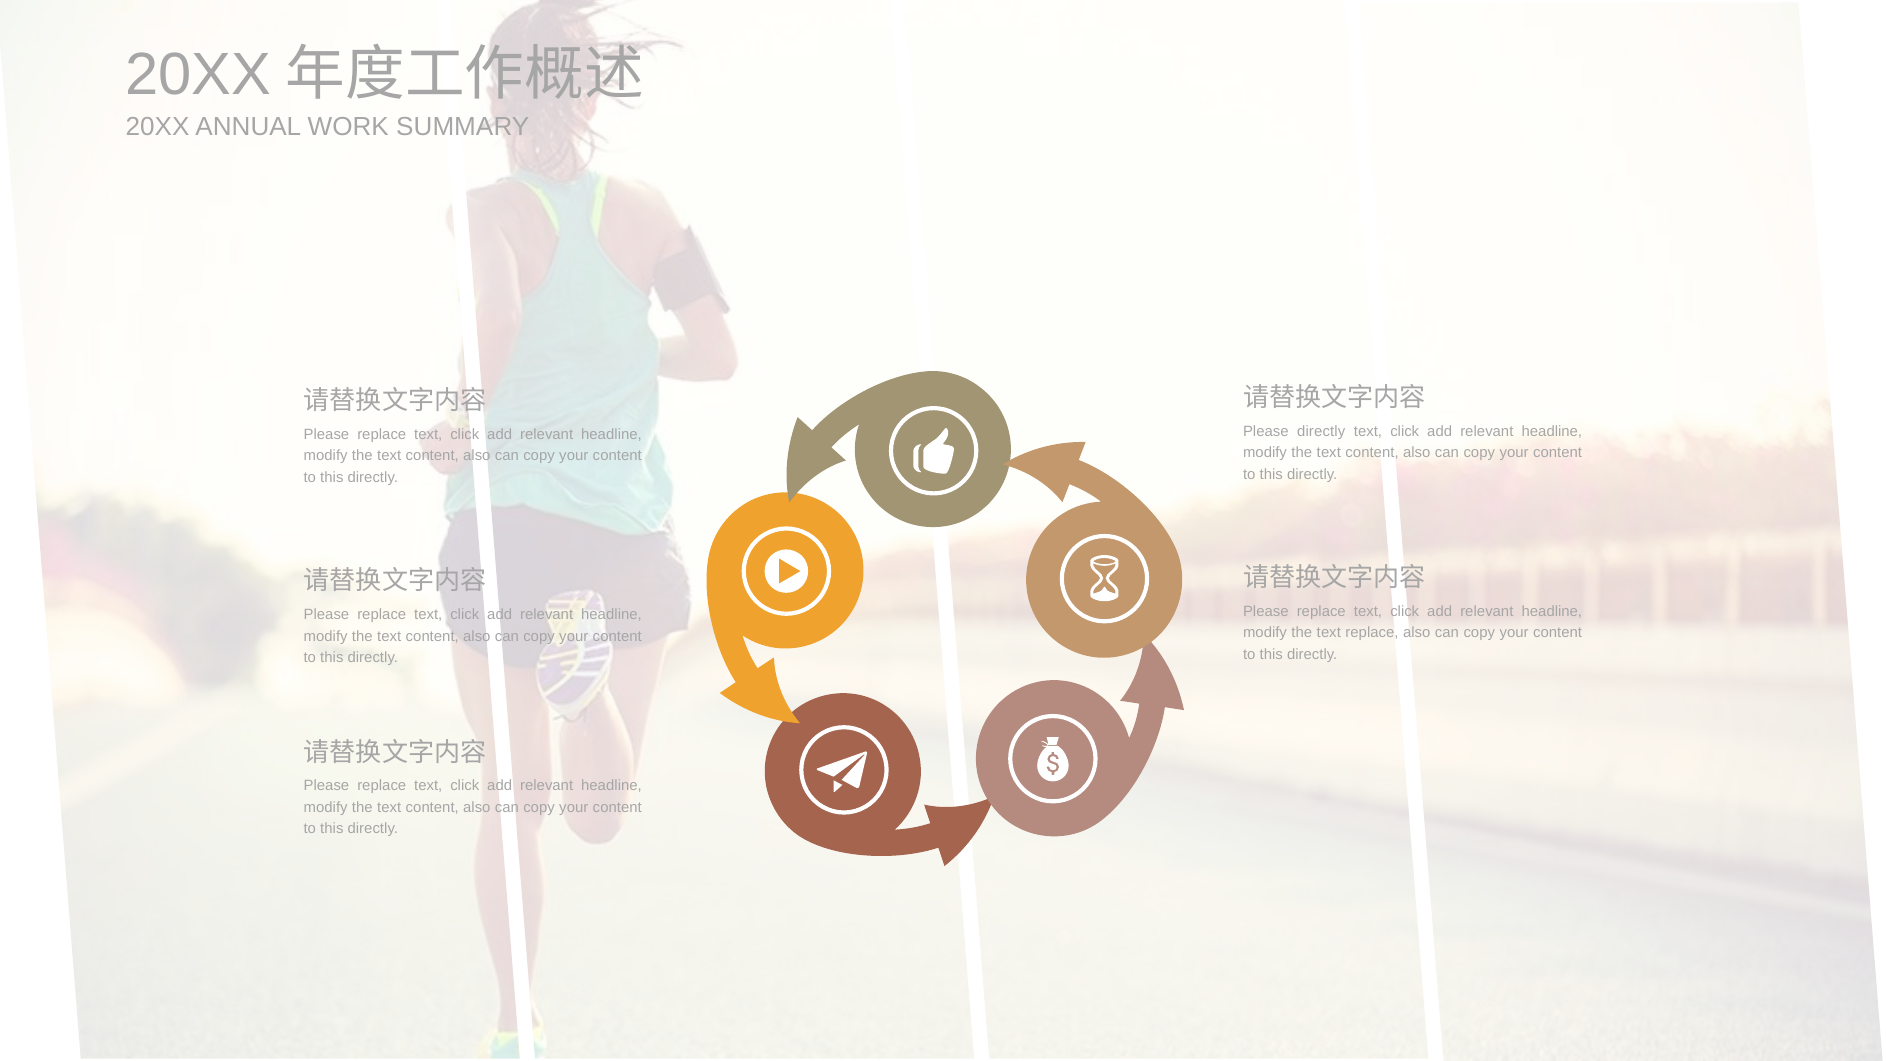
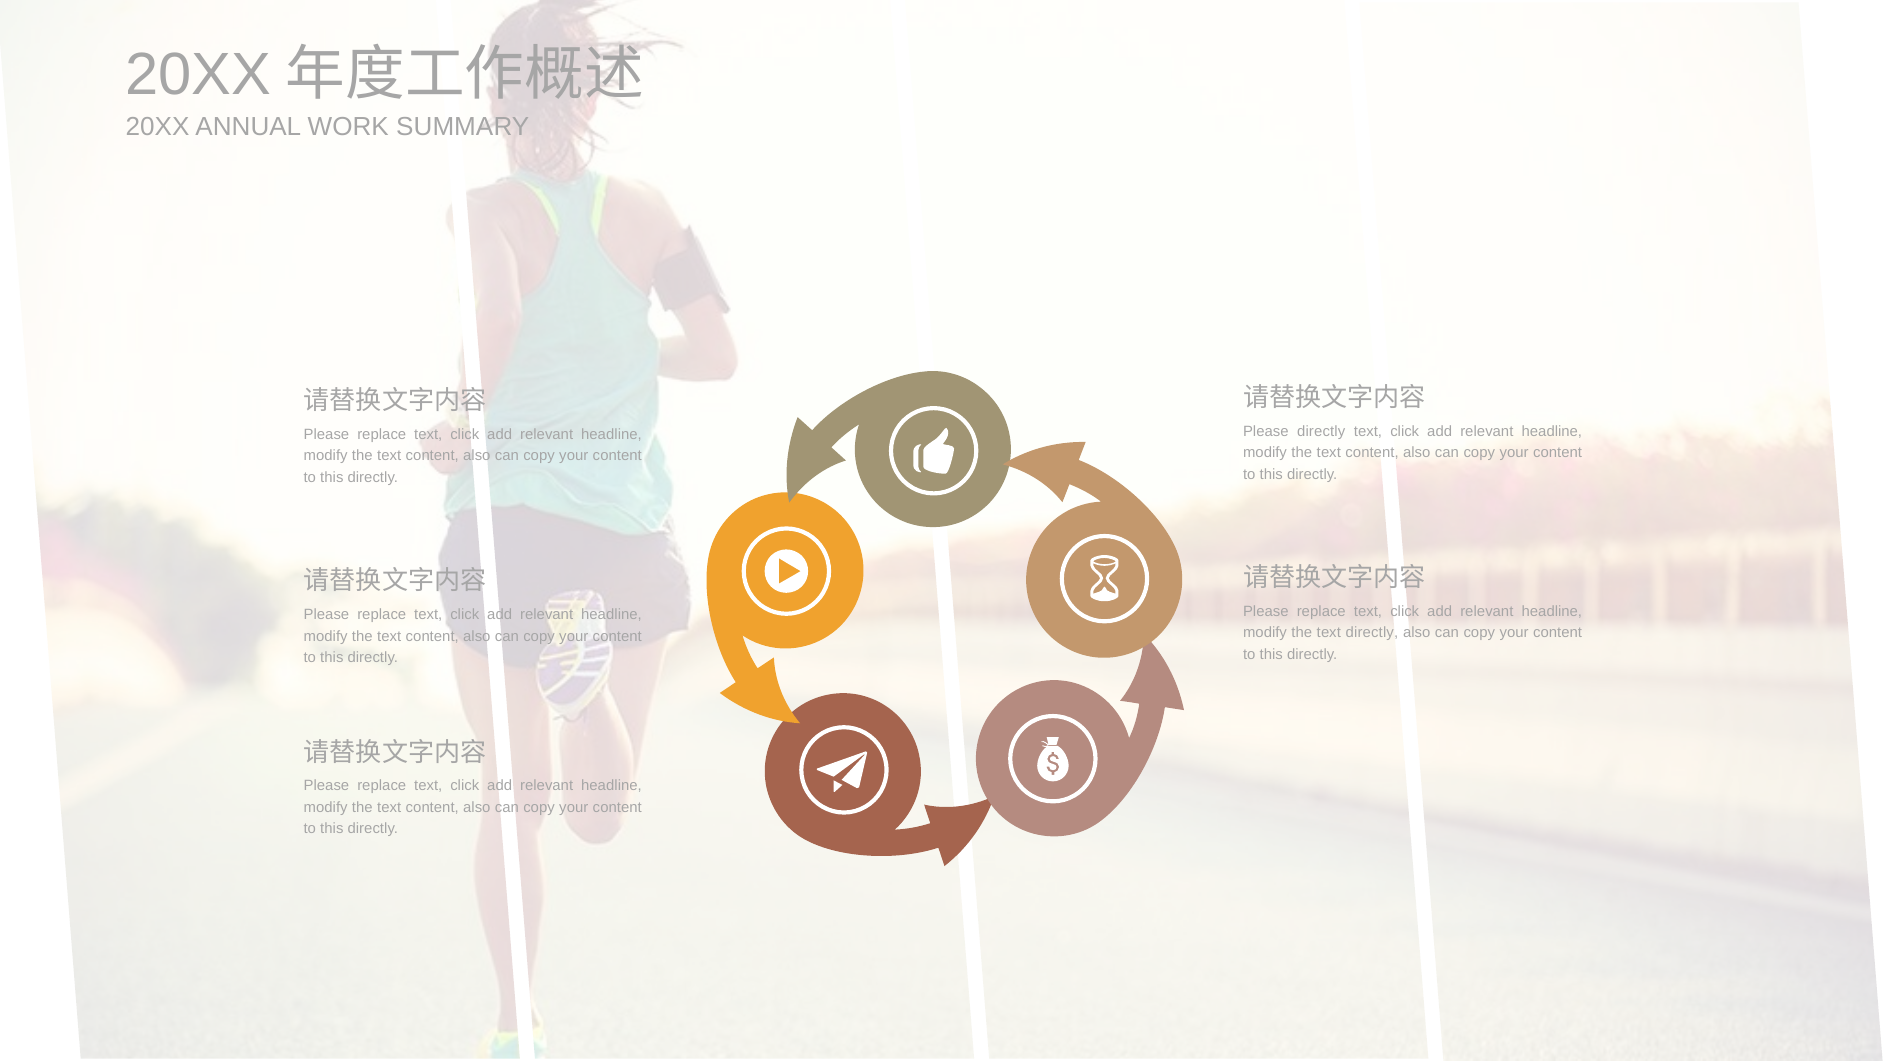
text replace: replace -> directly (1372, 633)
